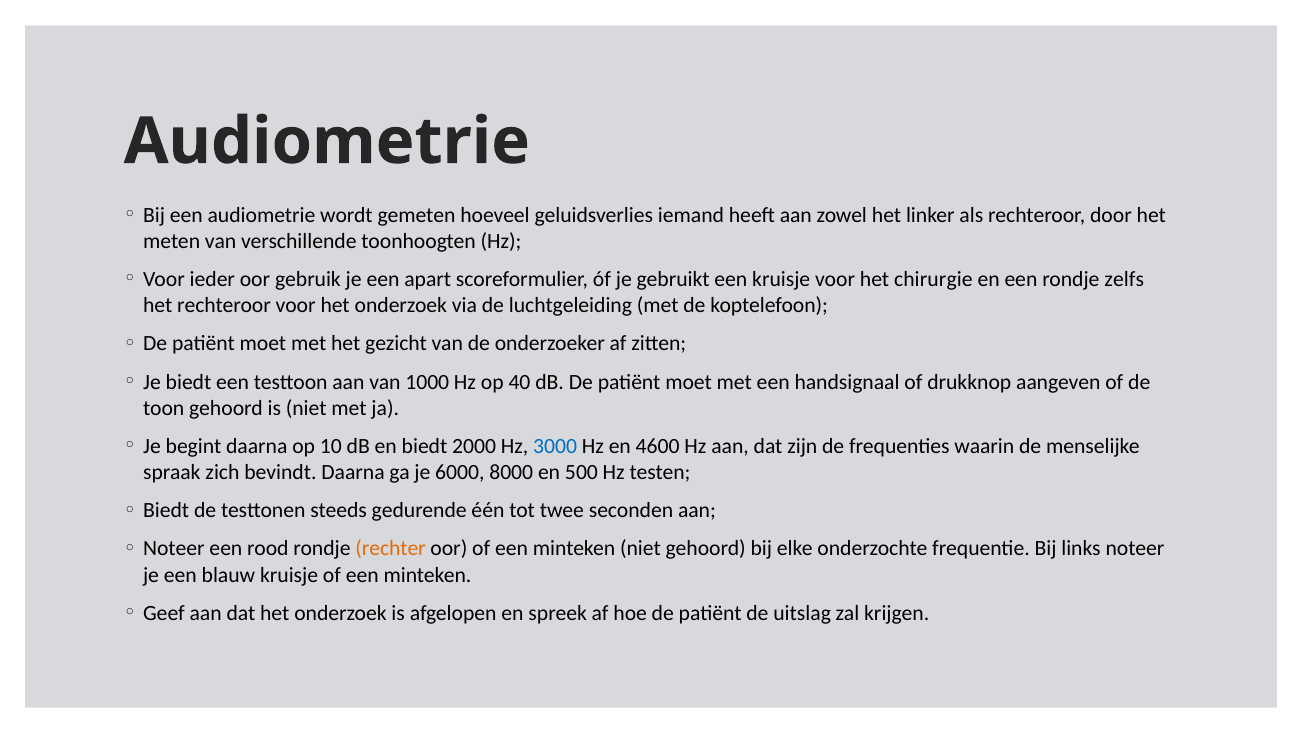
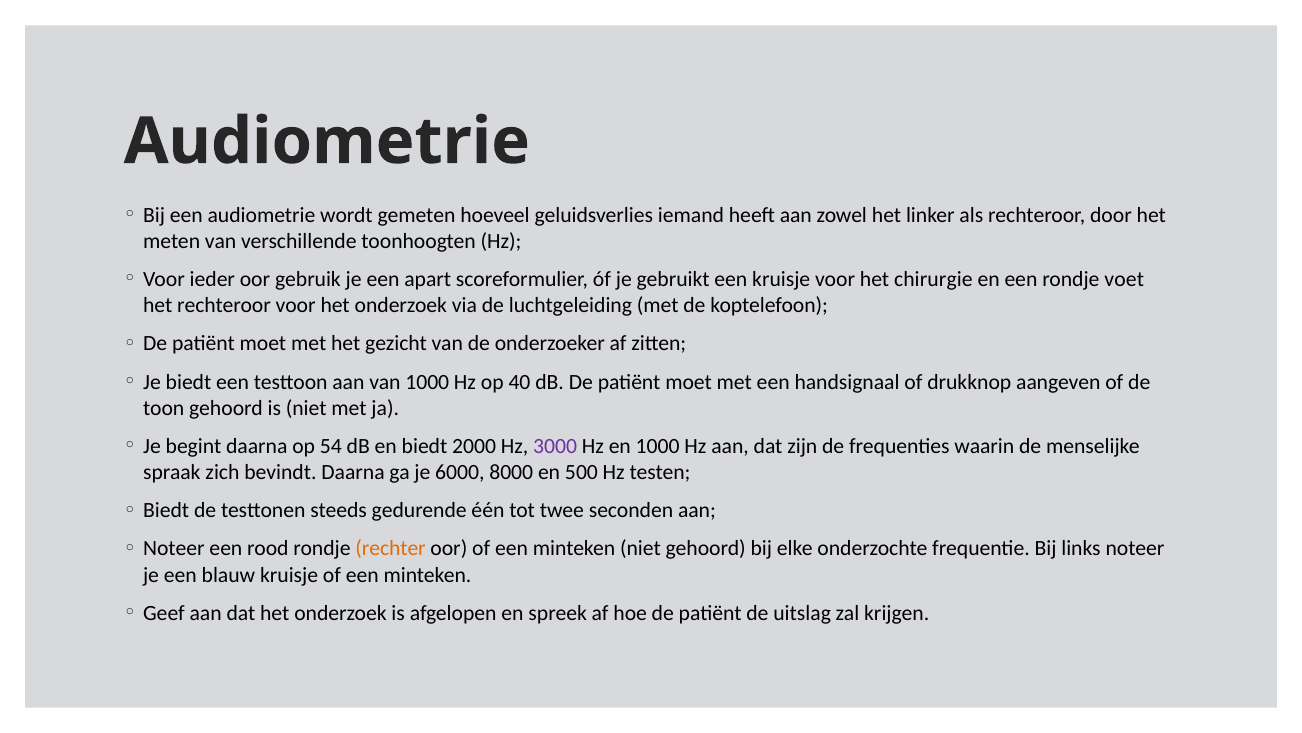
zelfs: zelfs -> voet (1124, 279)
10: 10 -> 54 (331, 446)
3000 colour: blue -> purple (555, 446)
en 4600: 4600 -> 1000 (658, 446)
